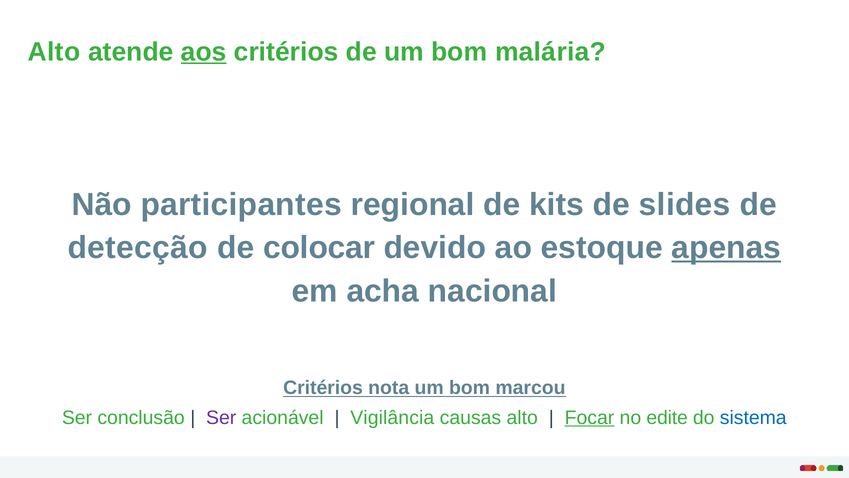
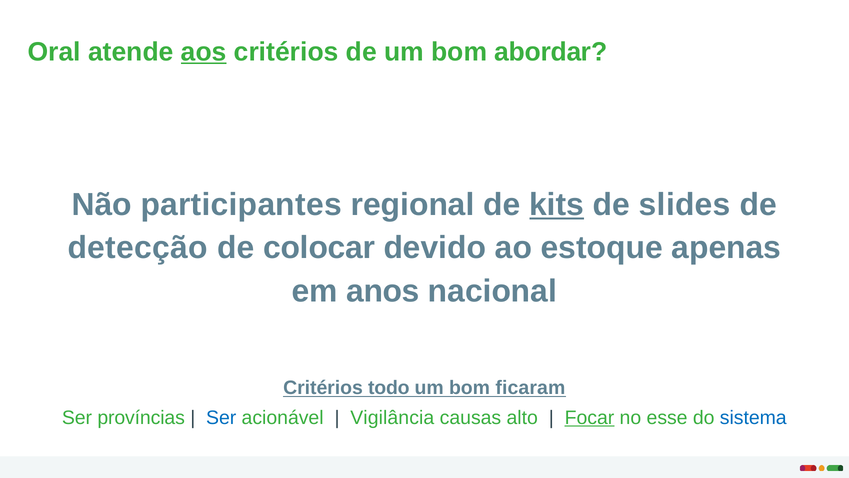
Alto: Alto -> Oral (54, 52)
malária: malária -> abordar (551, 52)
kits underline: none -> present (557, 205)
apenas underline: present -> none (726, 248)
acha: acha -> anos (383, 291)
nota: nota -> todo (389, 387)
marcou: marcou -> ficaram (530, 387)
conclusão: conclusão -> províncias (141, 417)
Ser colour: purple -> blue (221, 417)
edite: edite -> esse (667, 417)
